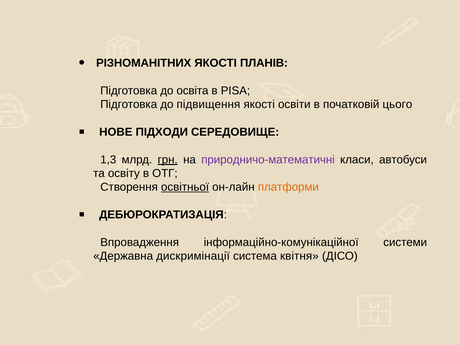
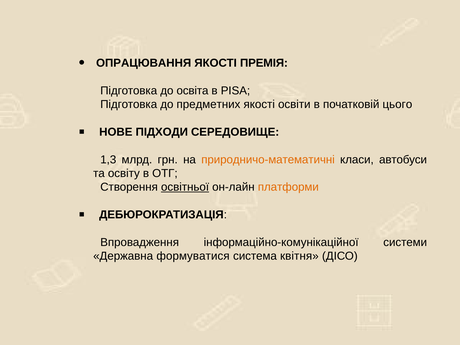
РІЗНОМАНІТНИХ: РІЗНОМАНІТНИХ -> ОПРАЦЮВАННЯ (144, 63)
ПЛАНІВ: ПЛАНІВ -> ПРЕМІЯ (264, 63)
підвищення: підвищення -> предметних (208, 104)
грн underline: present -> none (168, 160)
природничо-математичні colour: purple -> orange (268, 160)
дискримінації: дискримінації -> формуватися (193, 256)
